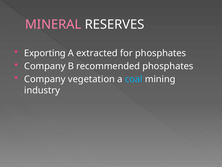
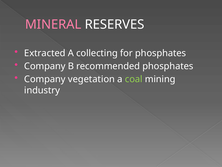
Exporting: Exporting -> Extracted (45, 53)
extracted: extracted -> collecting (97, 53)
coal colour: light blue -> light green (134, 79)
